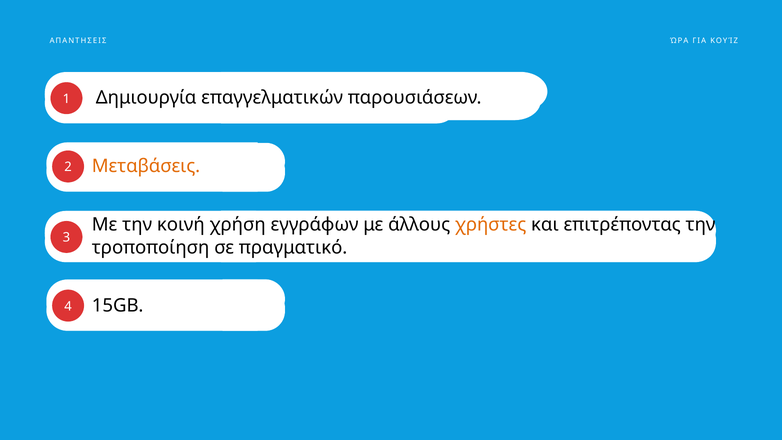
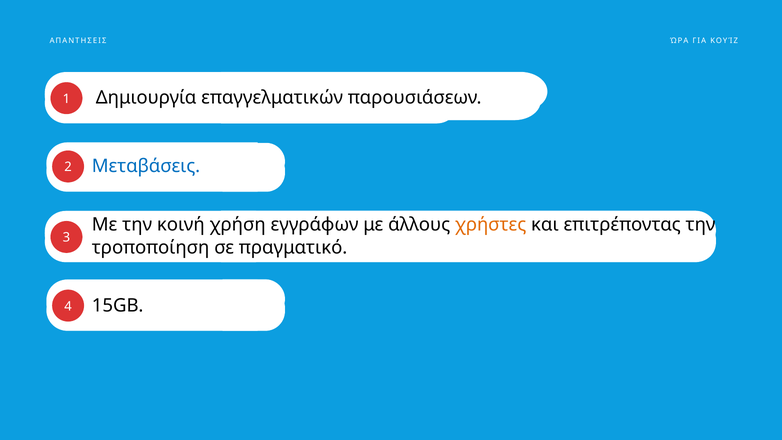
Μεταβάσεις colour: orange -> blue (146, 166)
